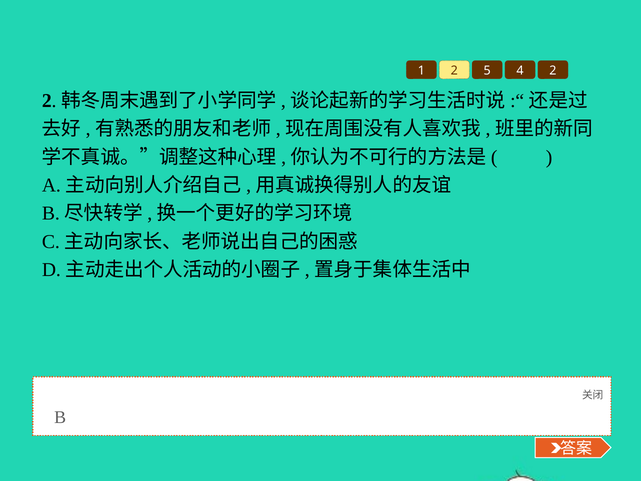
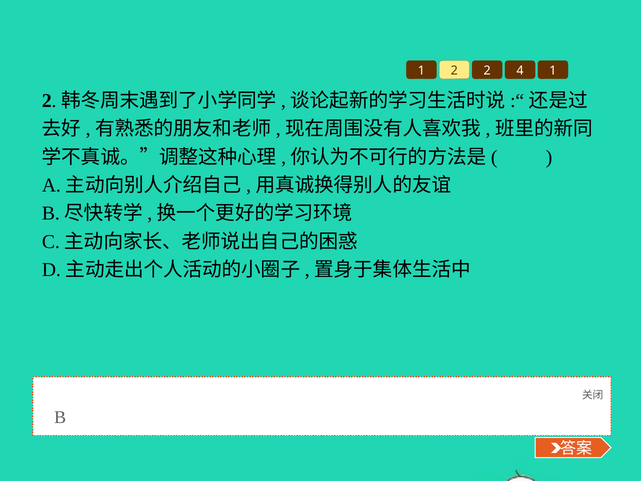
2 5: 5 -> 2 (487, 71)
4 2: 2 -> 1 (553, 71)
